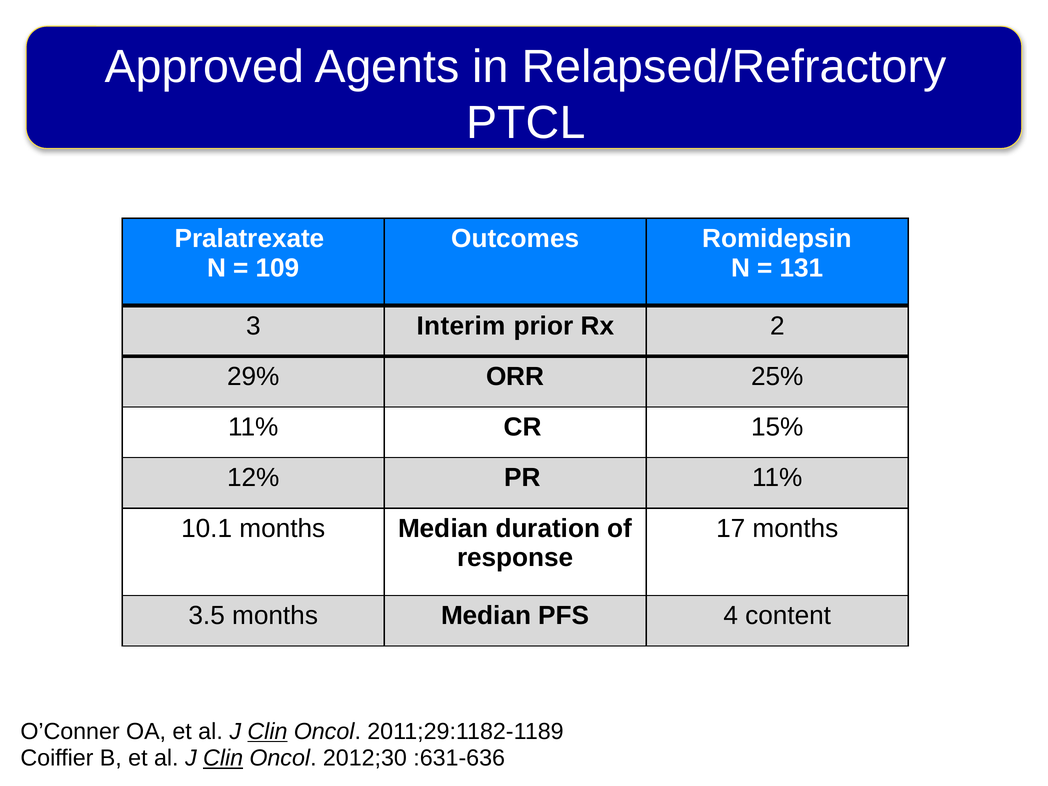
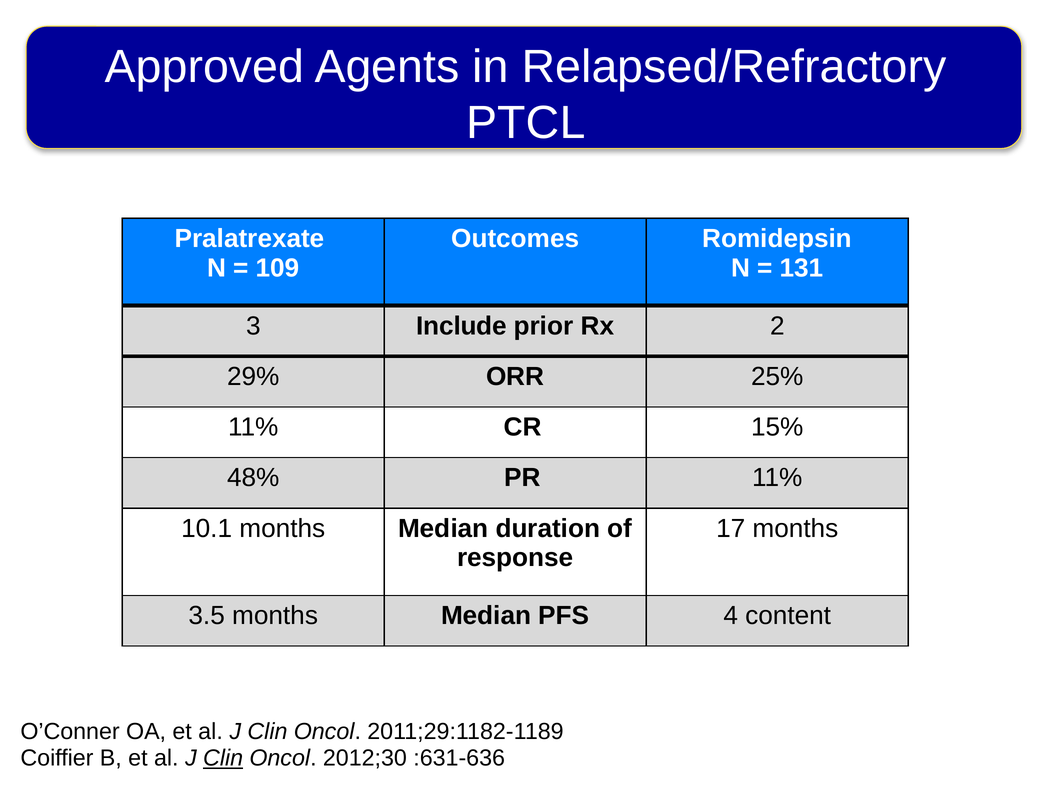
Interim: Interim -> Include (461, 326)
12%: 12% -> 48% (253, 478)
Clin underline: present -> none (267, 732)
